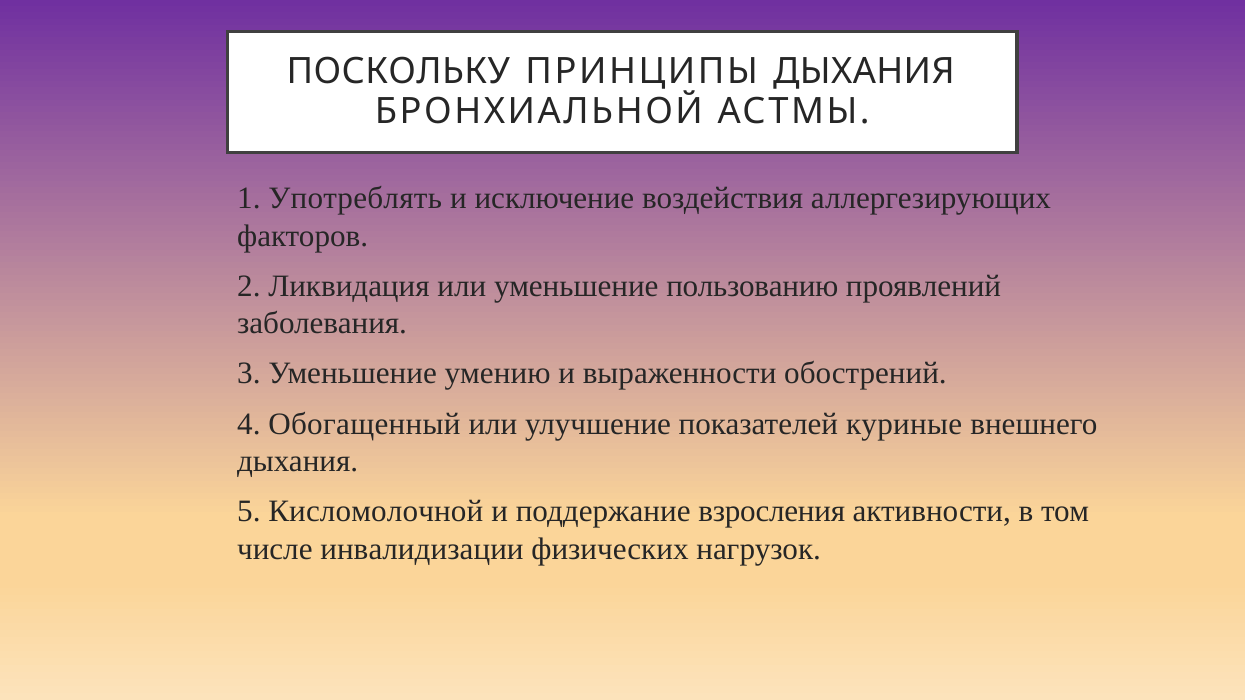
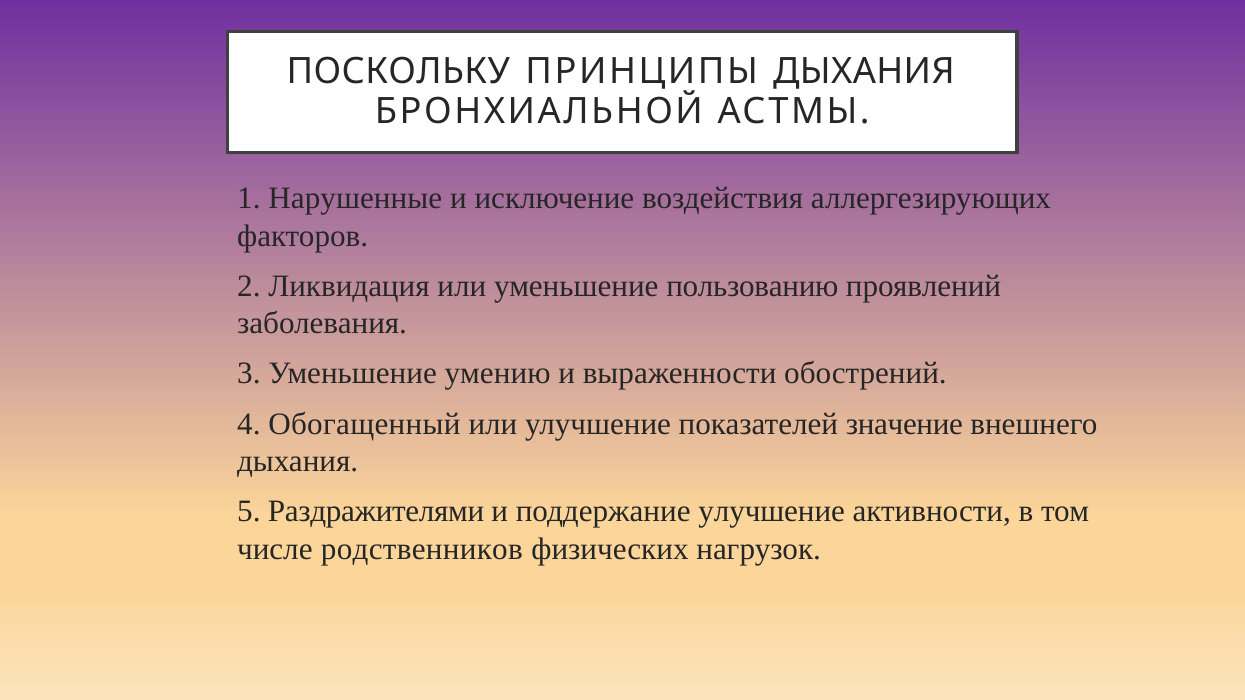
Употреблять: Употреблять -> Нарушенные (355, 198)
куриные: куриные -> значение (904, 424)
Кисломолочной: Кисломолочной -> Раздражителями (376, 512)
поддержание взросления: взросления -> улучшение (772, 512)
инвалидизации: инвалидизации -> родственников (422, 549)
